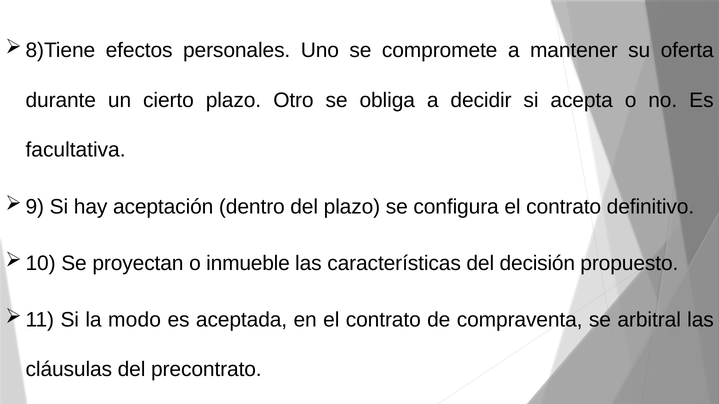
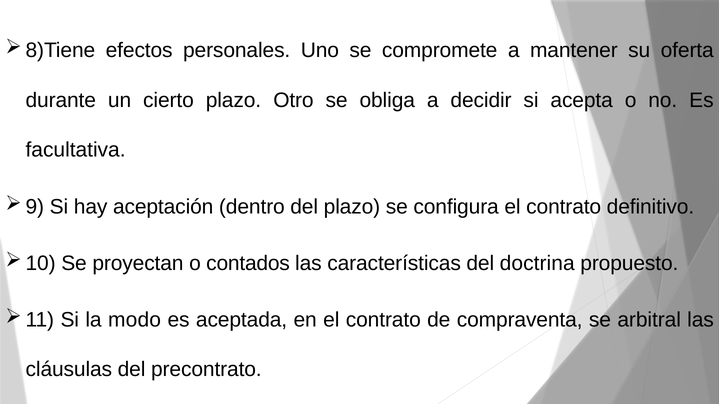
inmueble: inmueble -> contados (248, 263)
decisión: decisión -> doctrina (537, 263)
